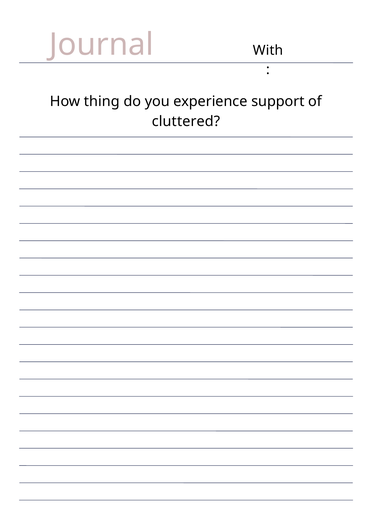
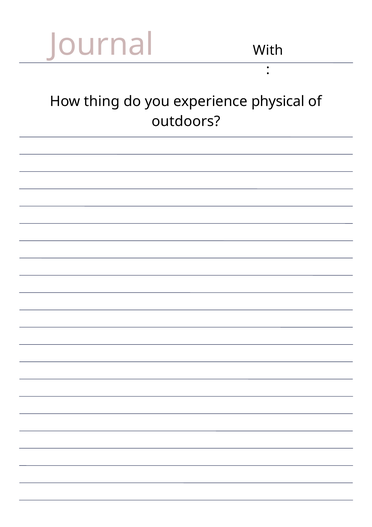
support: support -> physical (278, 101)
cluttered: cluttered -> outdoors (186, 121)
